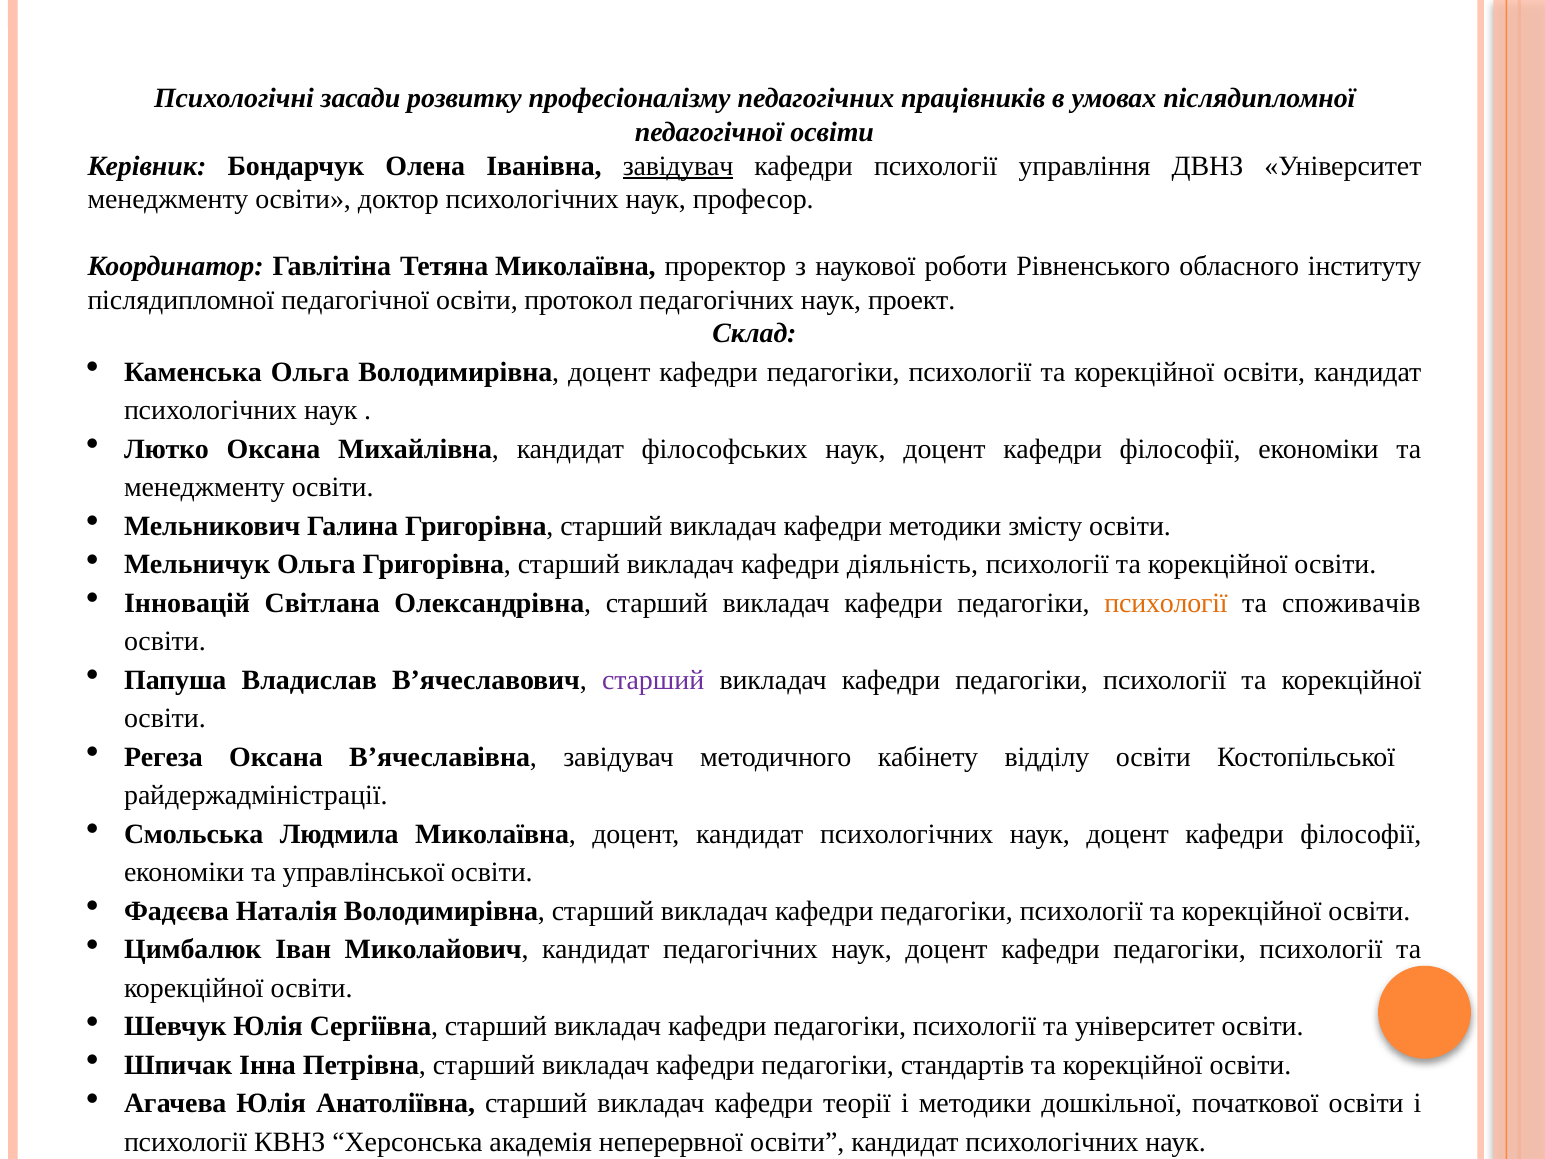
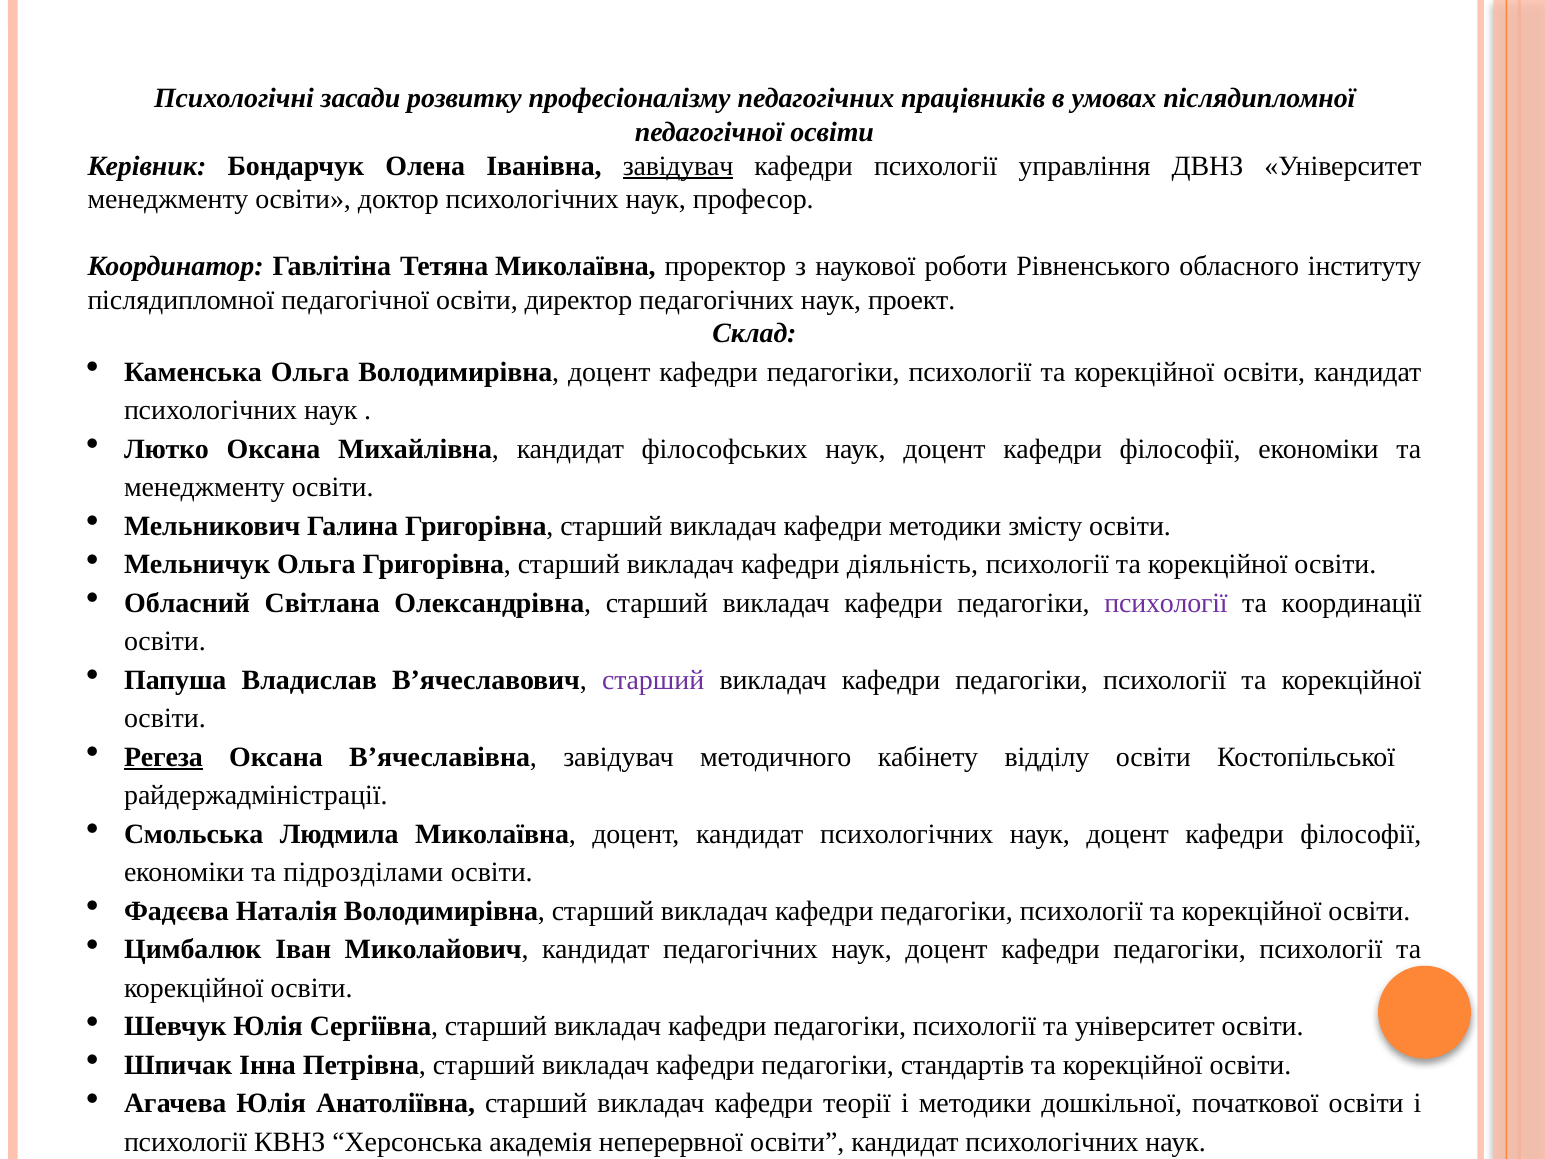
протокол: протокол -> директор (579, 300)
Інновацій: Інновацій -> Обласний (187, 603)
психології colour: orange -> purple (1166, 603)
споживачів: споживачів -> координації (1352, 603)
Регеза underline: none -> present (164, 757)
управлінської: управлінської -> підрозділами (363, 872)
